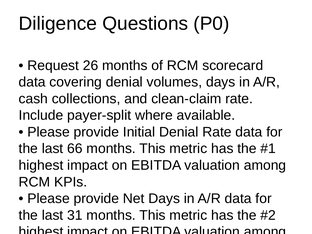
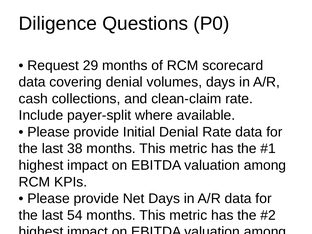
26: 26 -> 29 (91, 65)
66: 66 -> 38 (75, 149)
31: 31 -> 54 (75, 215)
